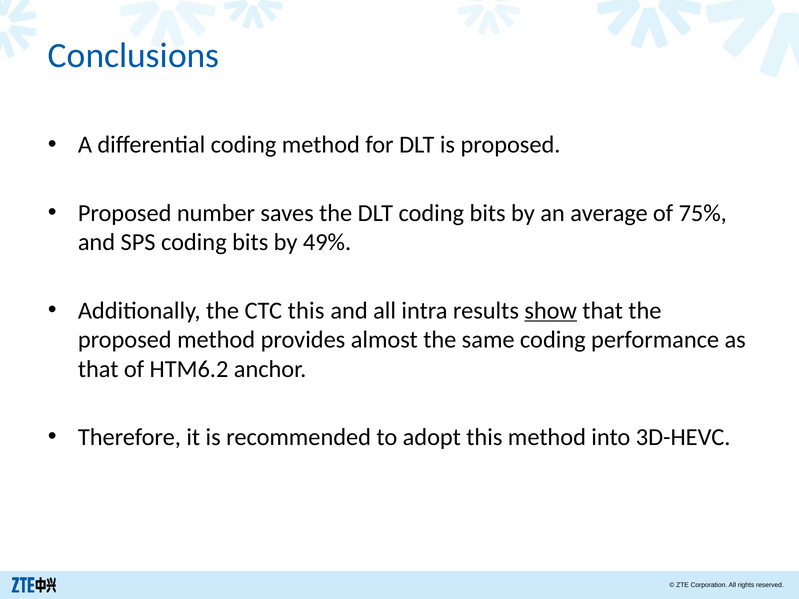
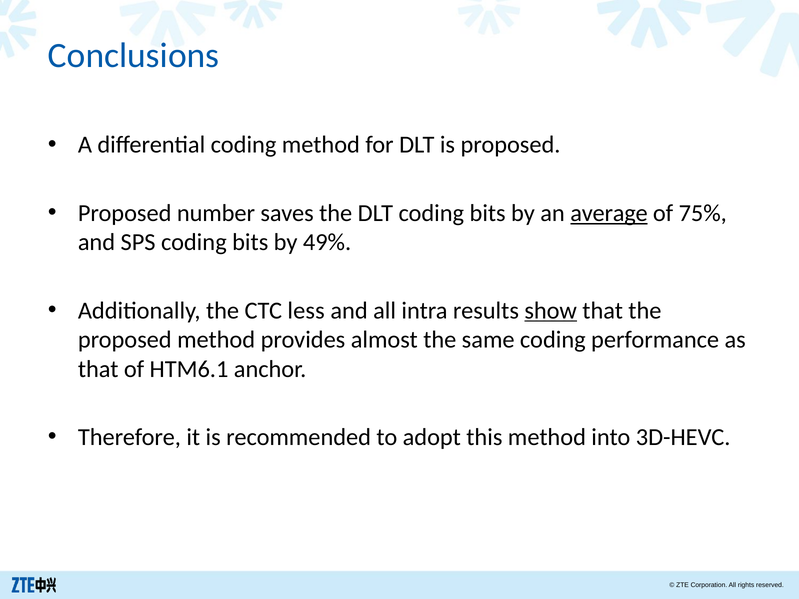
average underline: none -> present (609, 213)
CTC this: this -> less (306, 311)
HTM6.2: HTM6.2 -> HTM6.1 (189, 369)
